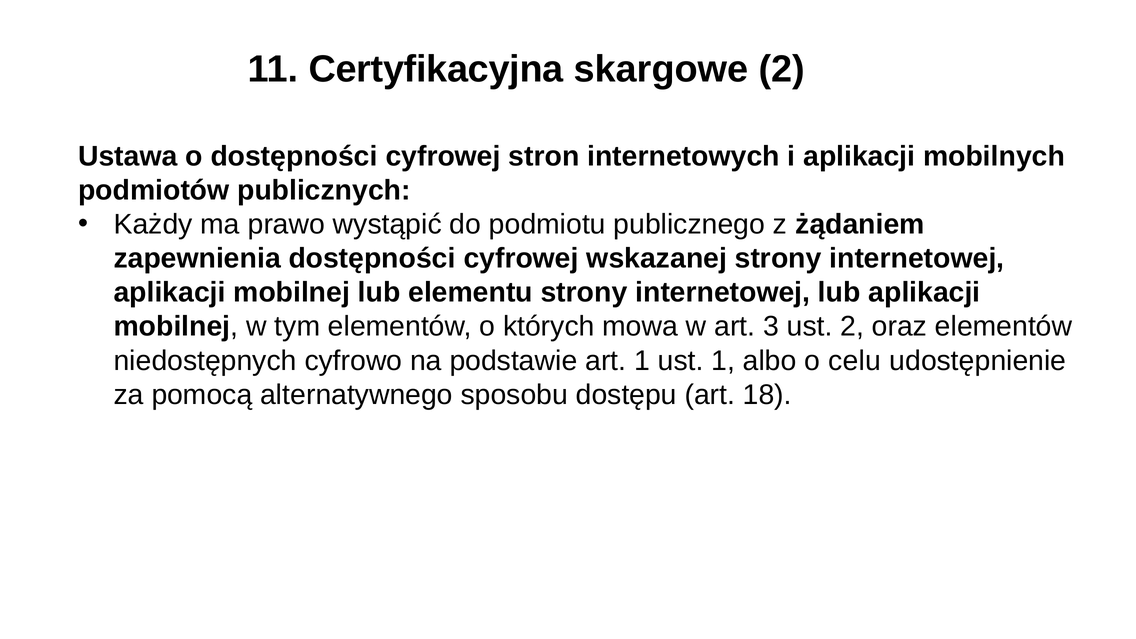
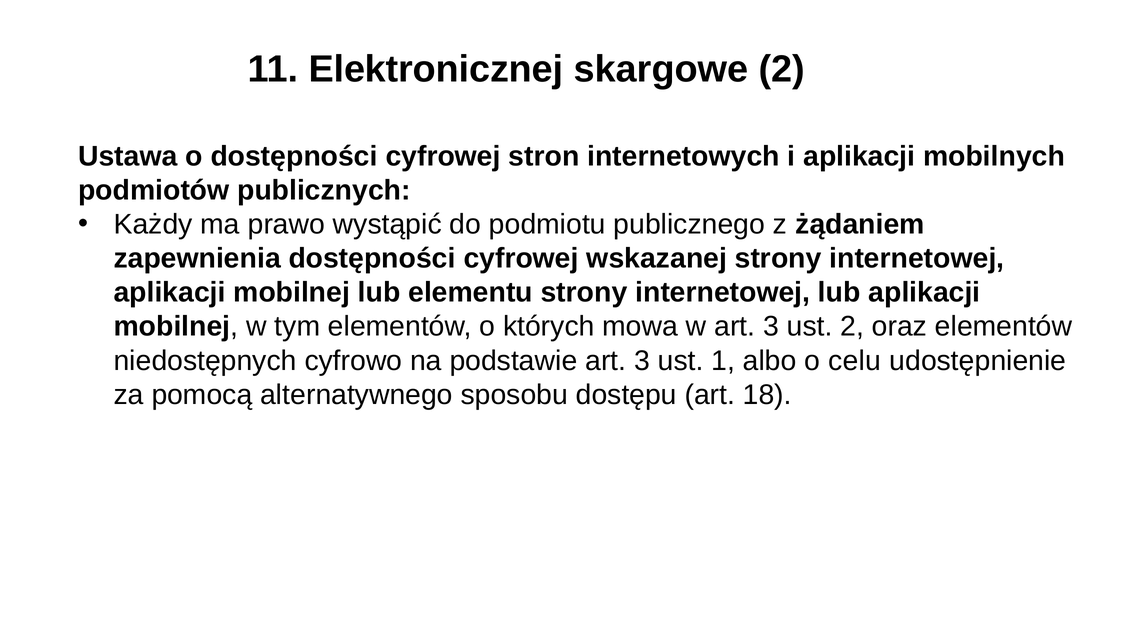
Certyfikacyjna: Certyfikacyjna -> Elektronicznej (436, 69)
podstawie art 1: 1 -> 3 (642, 361)
